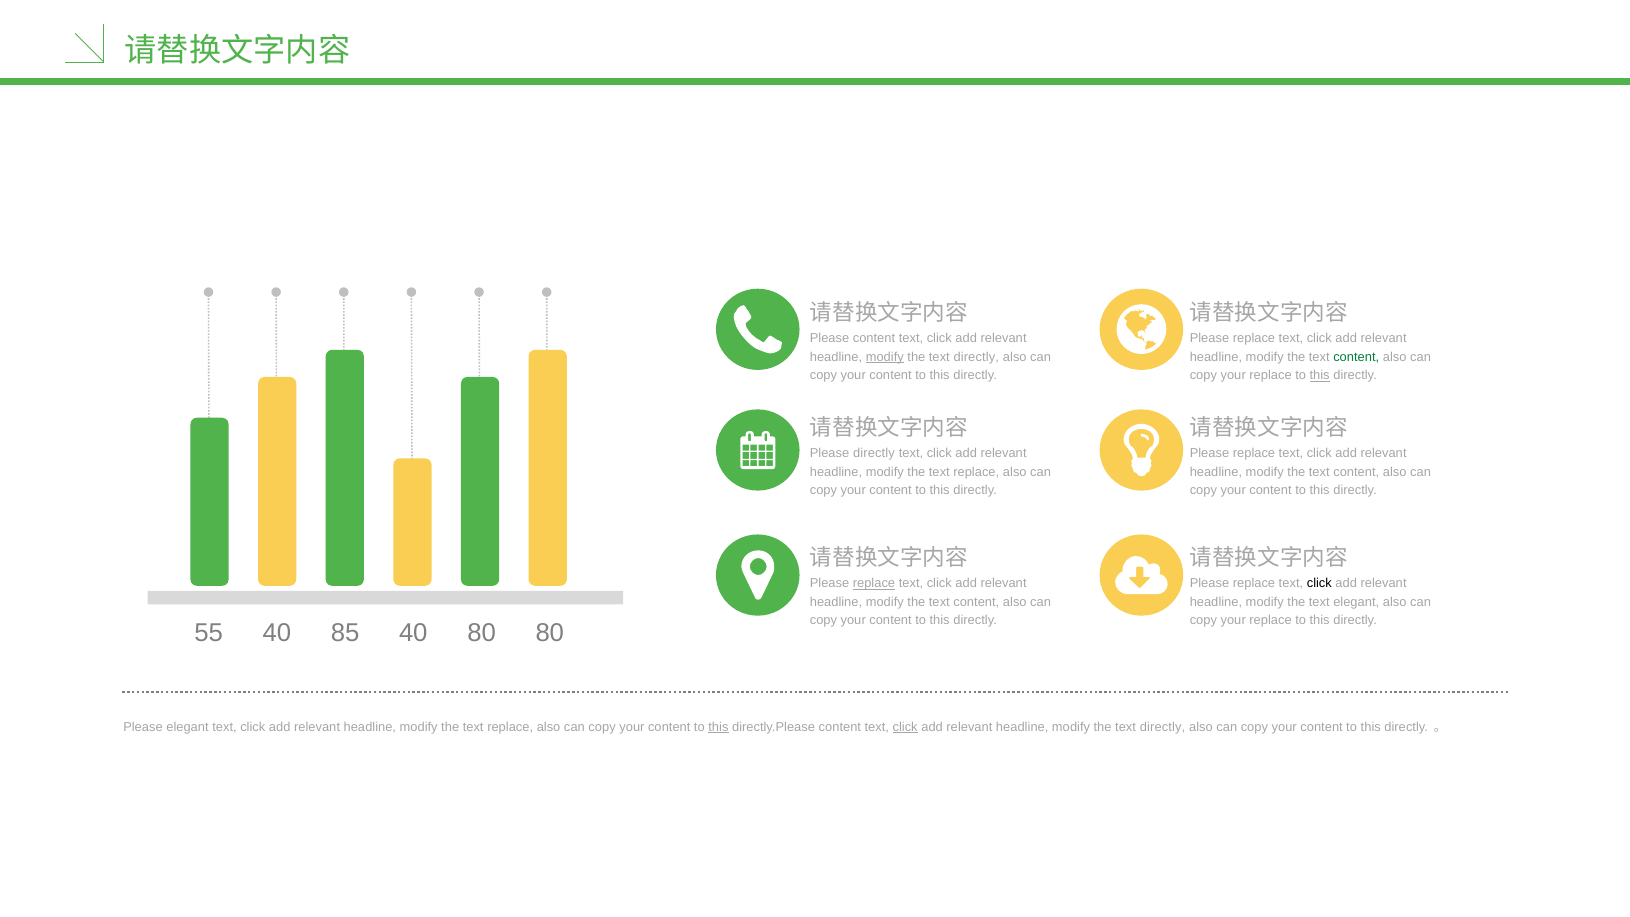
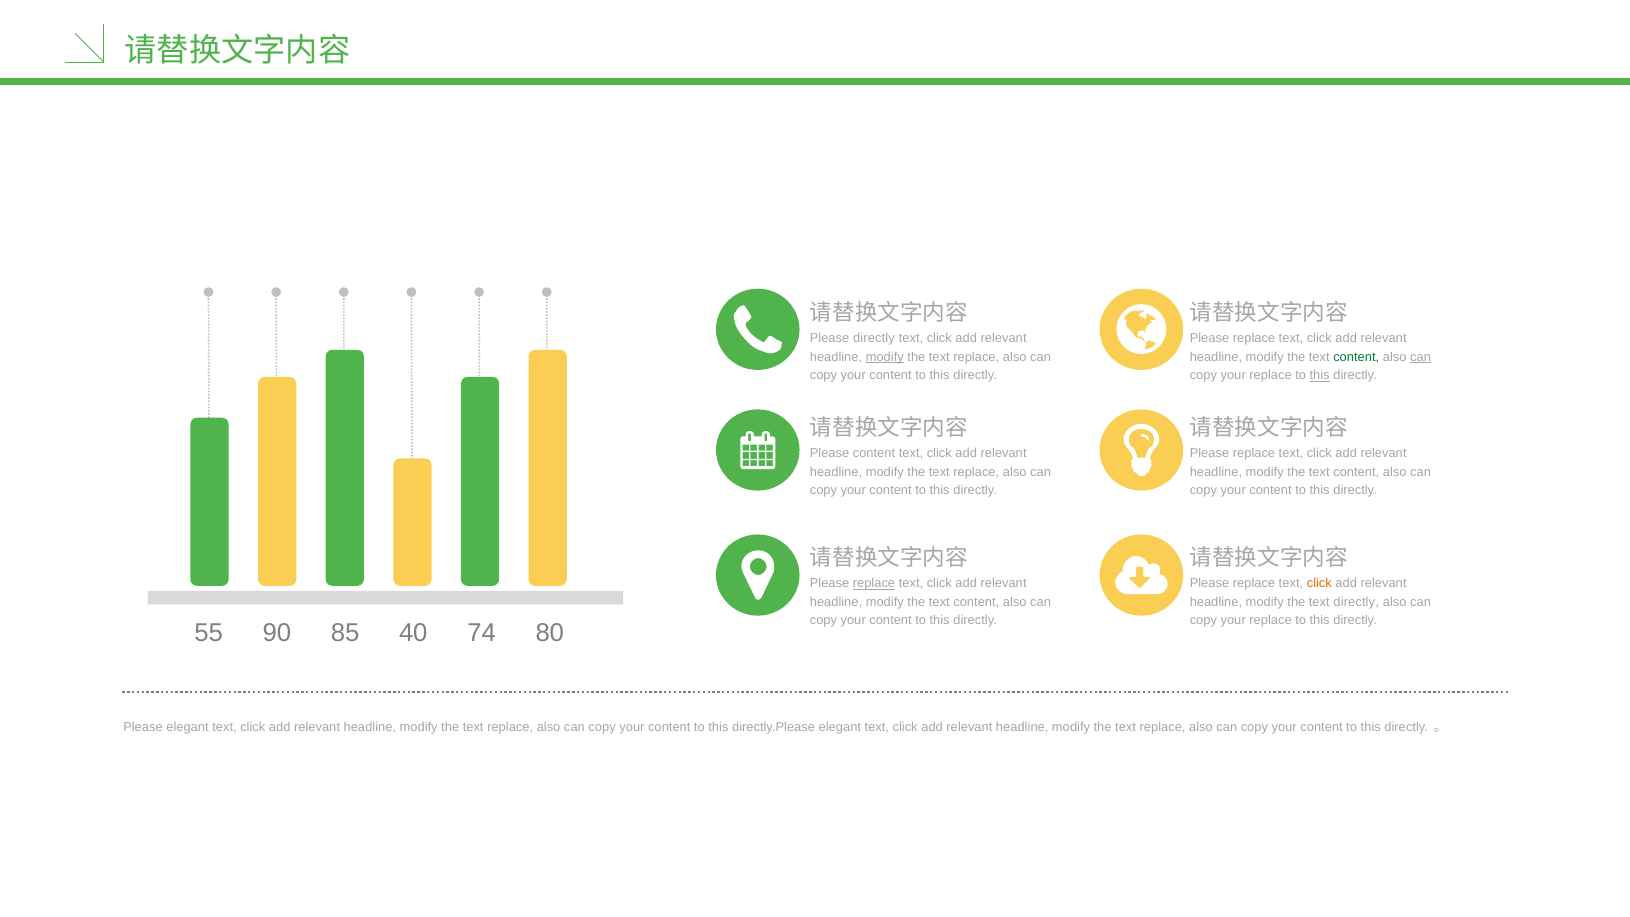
Please content: content -> directly (874, 338)
directly: directly -> replace (976, 357)
can underline: none -> present (1421, 357)
Please directly: directly -> content (874, 453)
click colour: black -> orange (1319, 583)
text elegant: elegant -> directly (1356, 602)
55 40: 40 -> 90 (277, 633)
40 80: 80 -> 74 (482, 633)
this underline: present -> none (718, 727)
directly.Please content: content -> elegant (840, 727)
click underline: present -> none (905, 727)
directly: directly -> replace (1163, 727)
